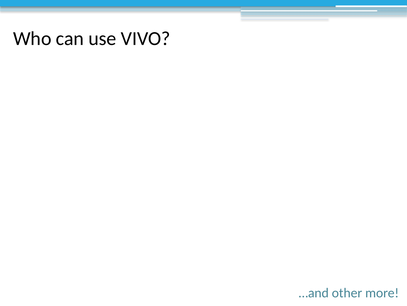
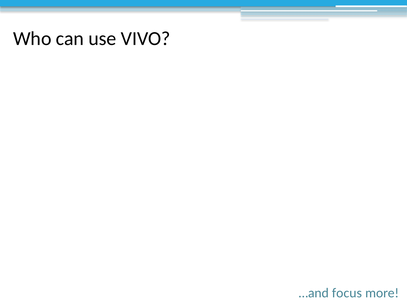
other: other -> focus (347, 292)
